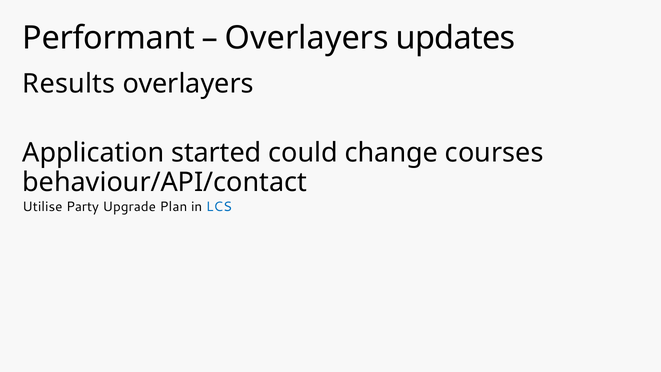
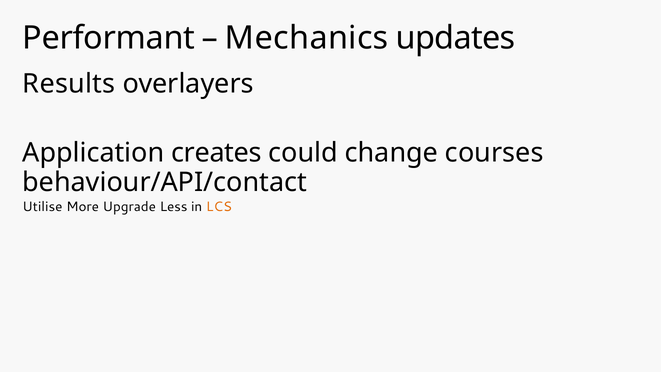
Overlayers: Overlayers -> Mechanics (307, 38)
started: started -> creates (216, 153)
Party: Party -> More (83, 207)
Plan: Plan -> Less (174, 207)
LCS colour: blue -> orange (219, 207)
